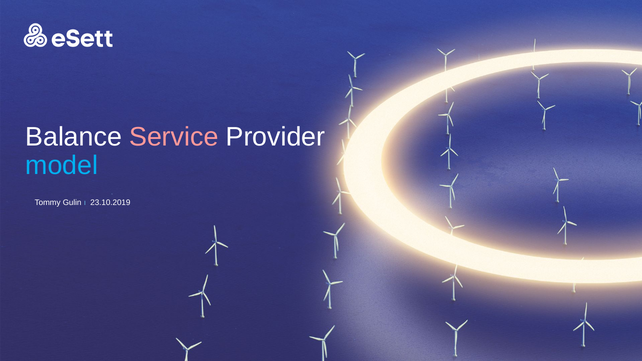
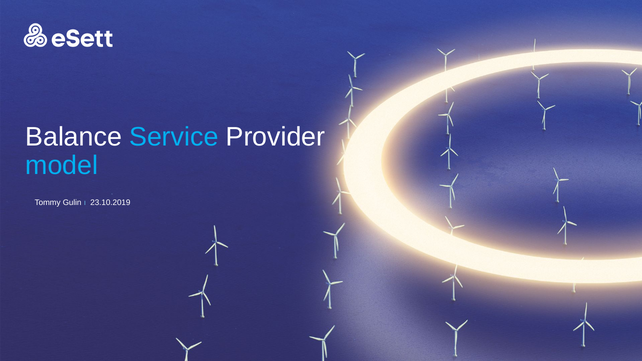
Service colour: pink -> light blue (174, 137)
